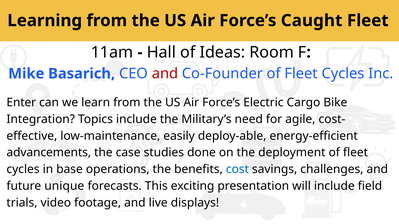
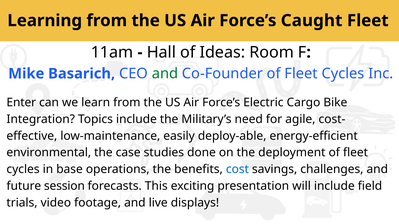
and colour: red -> green (165, 74)
advancements: advancements -> environmental (49, 153)
unique: unique -> session (64, 186)
